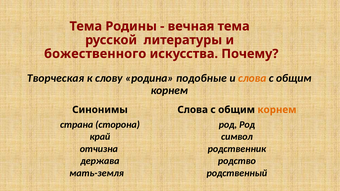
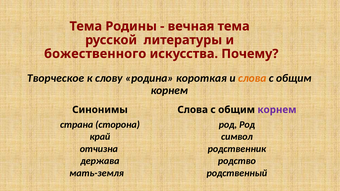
Творческая: Творческая -> Творческое (56, 78)
подобные: подобные -> короткая (201, 78)
корнем colour: orange -> purple (277, 110)
